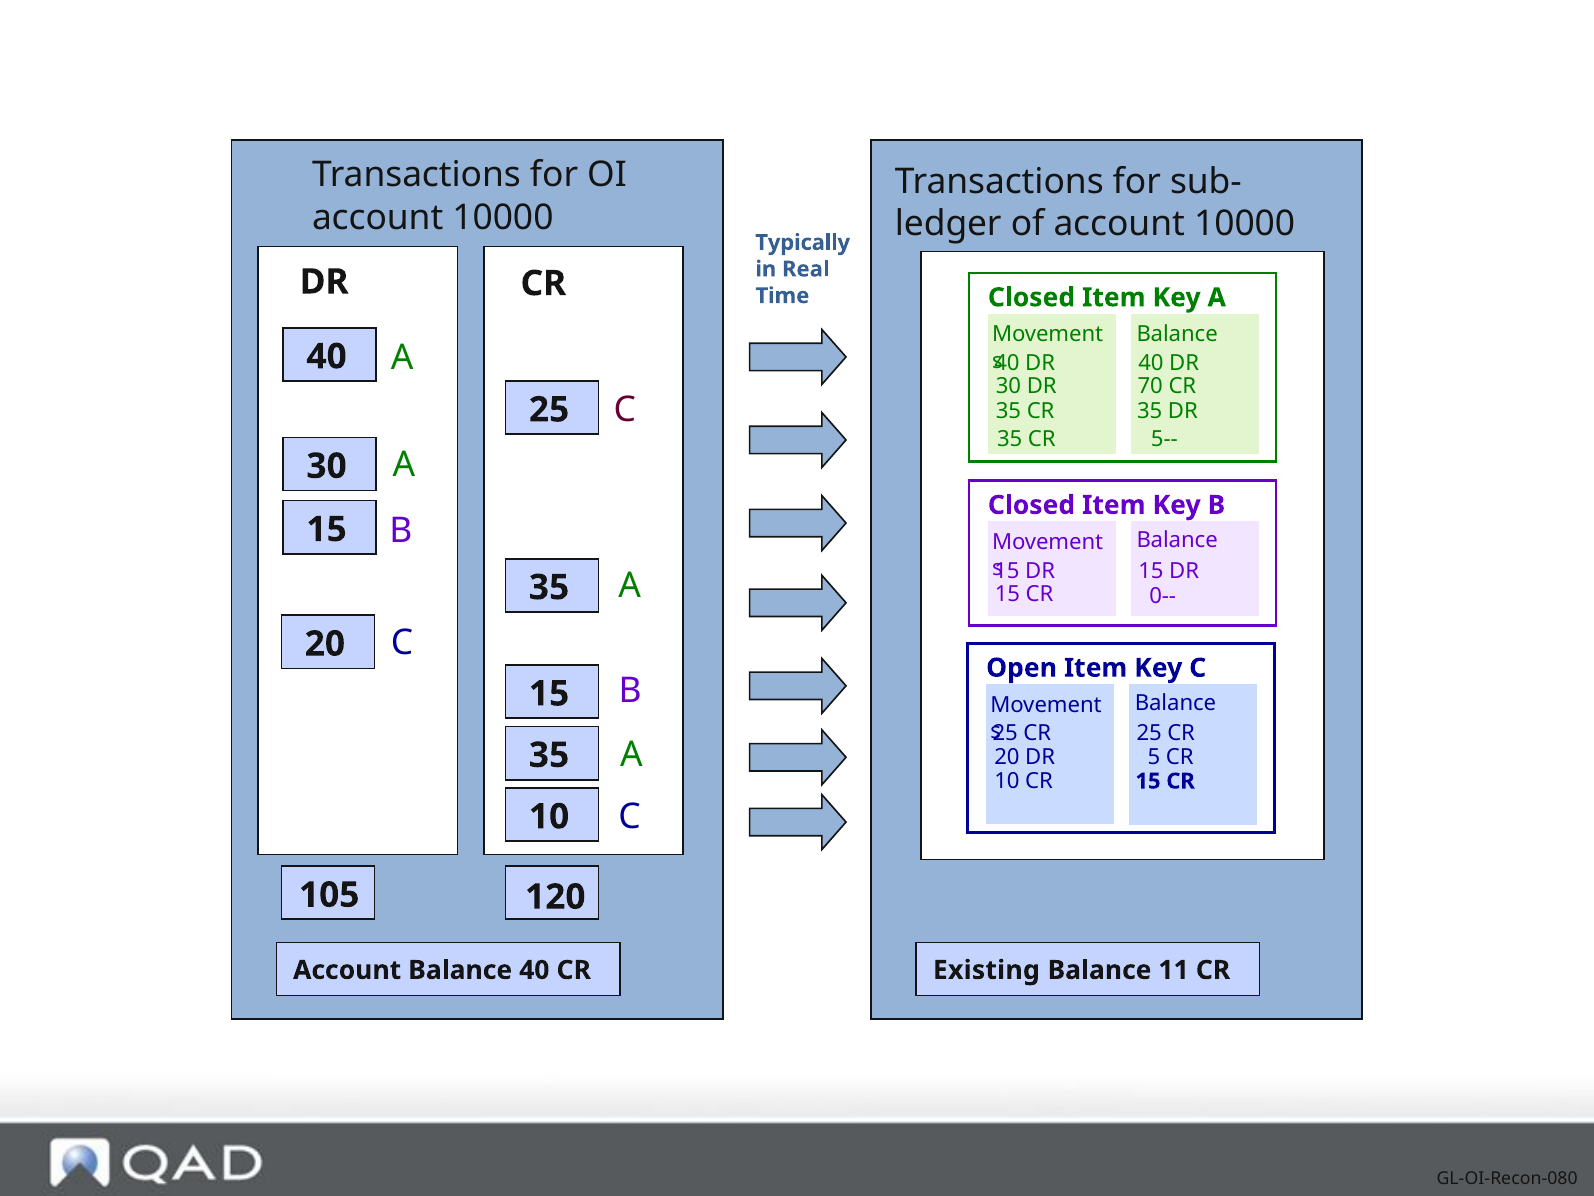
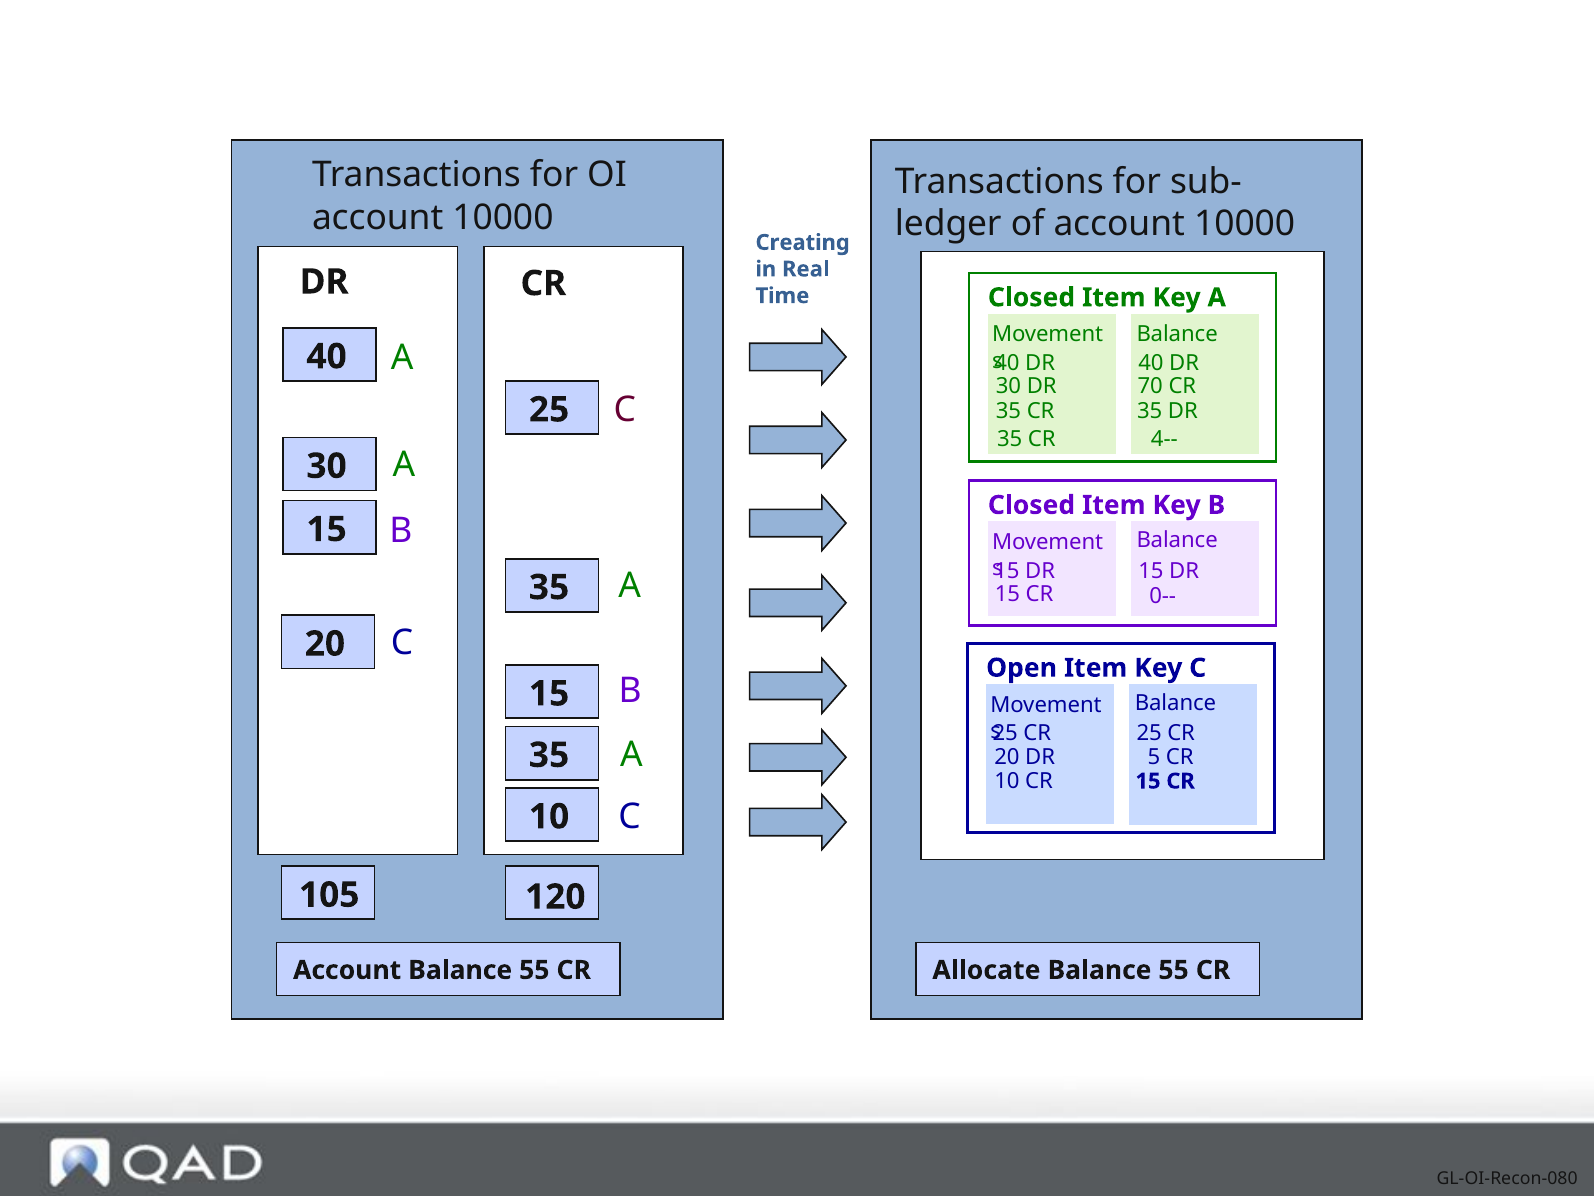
Typically: Typically -> Creating (803, 242)
5--: 5-- -> 4-- (1164, 439)
Account Balance 40: 40 -> 55 (534, 970)
Existing: Existing -> Allocate (986, 970)
11: 11 -> 55 (1174, 970)
